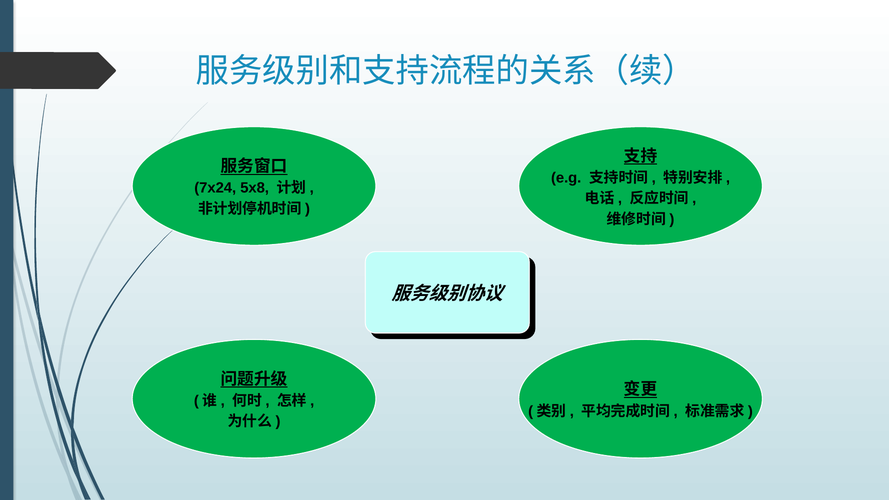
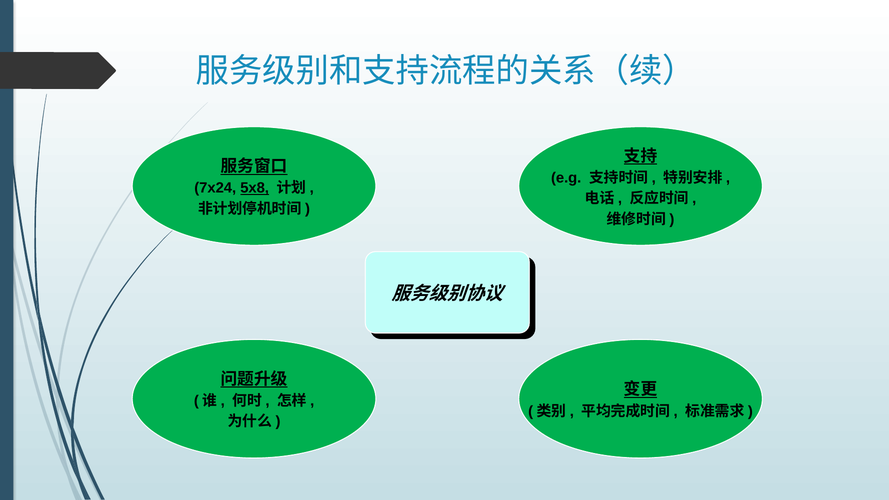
5x8 underline: none -> present (255, 188)
